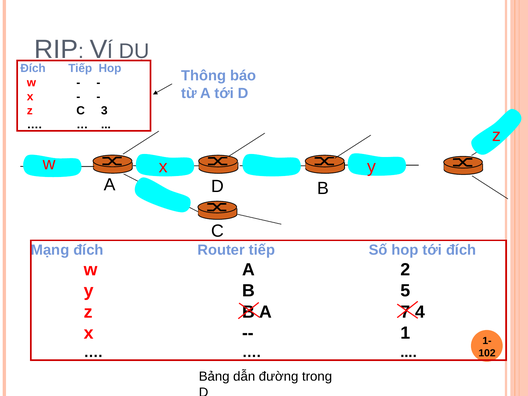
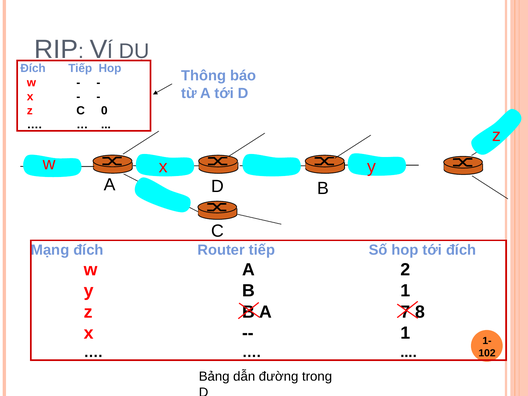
3: 3 -> 0 (104, 111)
B 5: 5 -> 1 (405, 291)
4: 4 -> 8 (420, 312)
